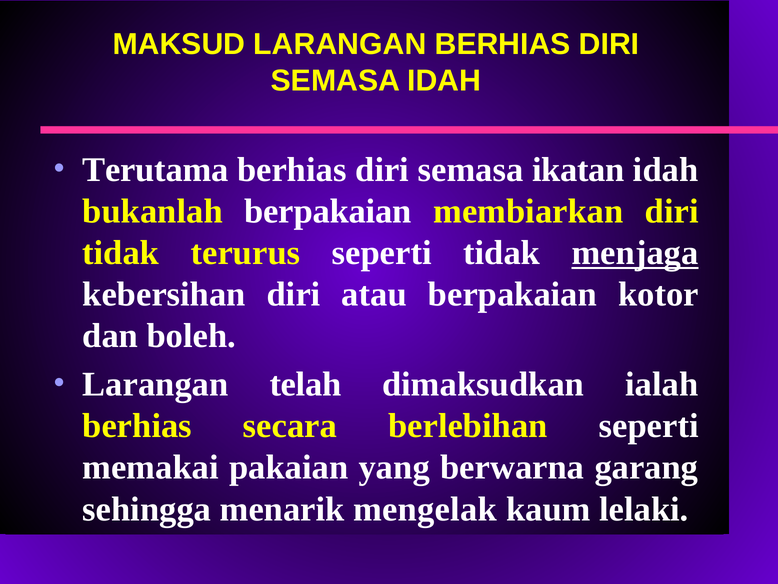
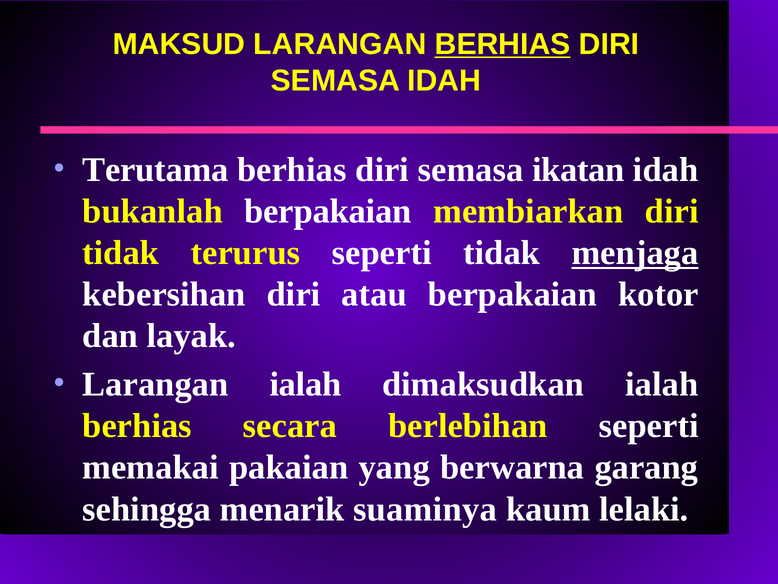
BERHIAS underline: none -> present (503, 44)
boleh: boleh -> layak (191, 336)
Larangan telah: telah -> ialah (305, 384)
mengelak: mengelak -> suaminya (425, 509)
